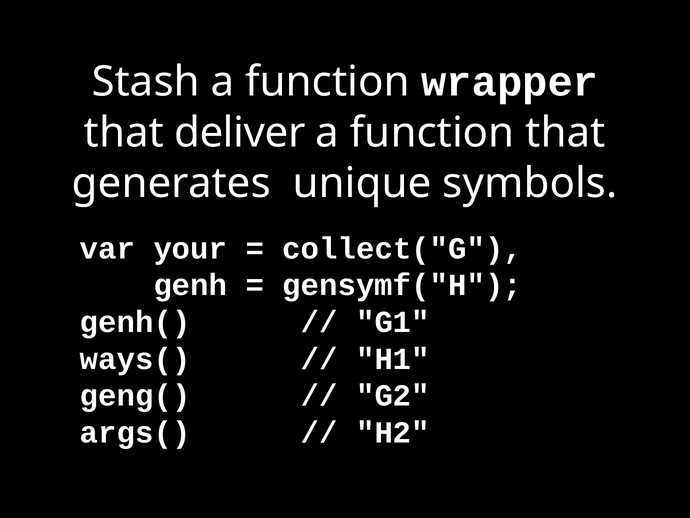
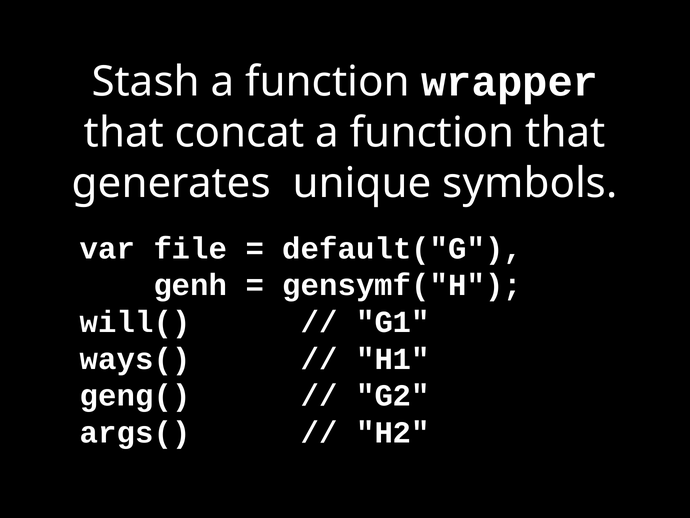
deliver: deliver -> concat (240, 133)
your: your -> file (190, 248)
collect("G: collect("G -> default("G (402, 248)
genh(: genh( -> will( (135, 322)
